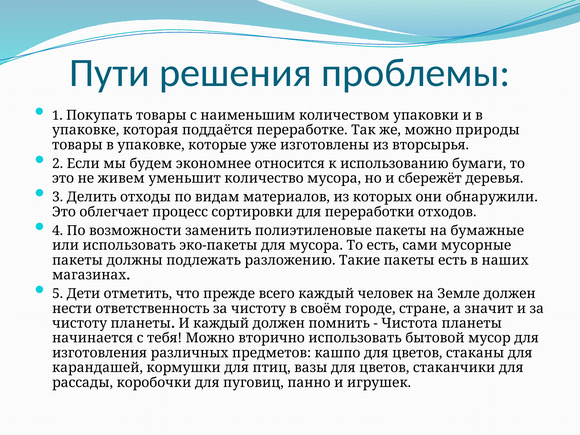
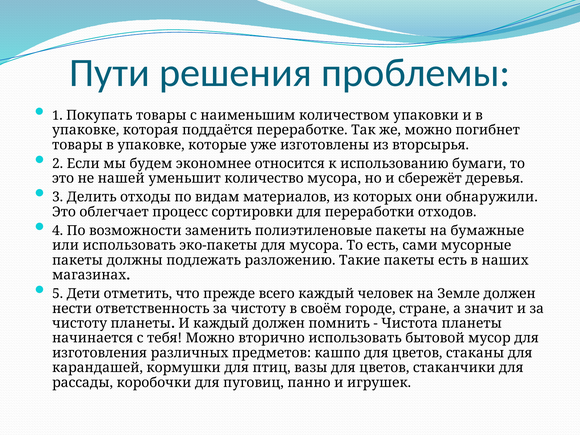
природы: природы -> погибнет (488, 130)
живем: живем -> нашей (121, 178)
